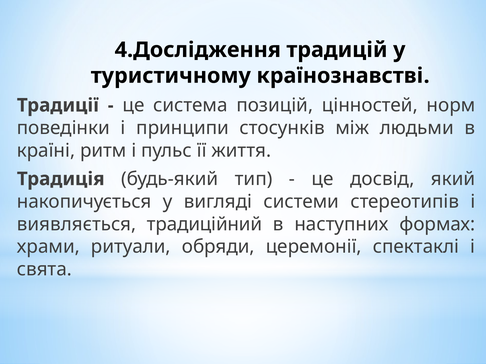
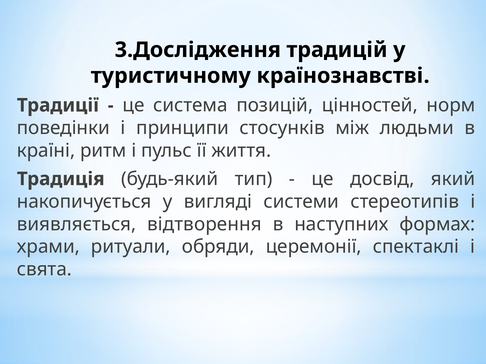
4.Дослідження: 4.Дослідження -> 3.Дослідження (198, 50)
традиційний: традиційний -> відтворення (204, 224)
